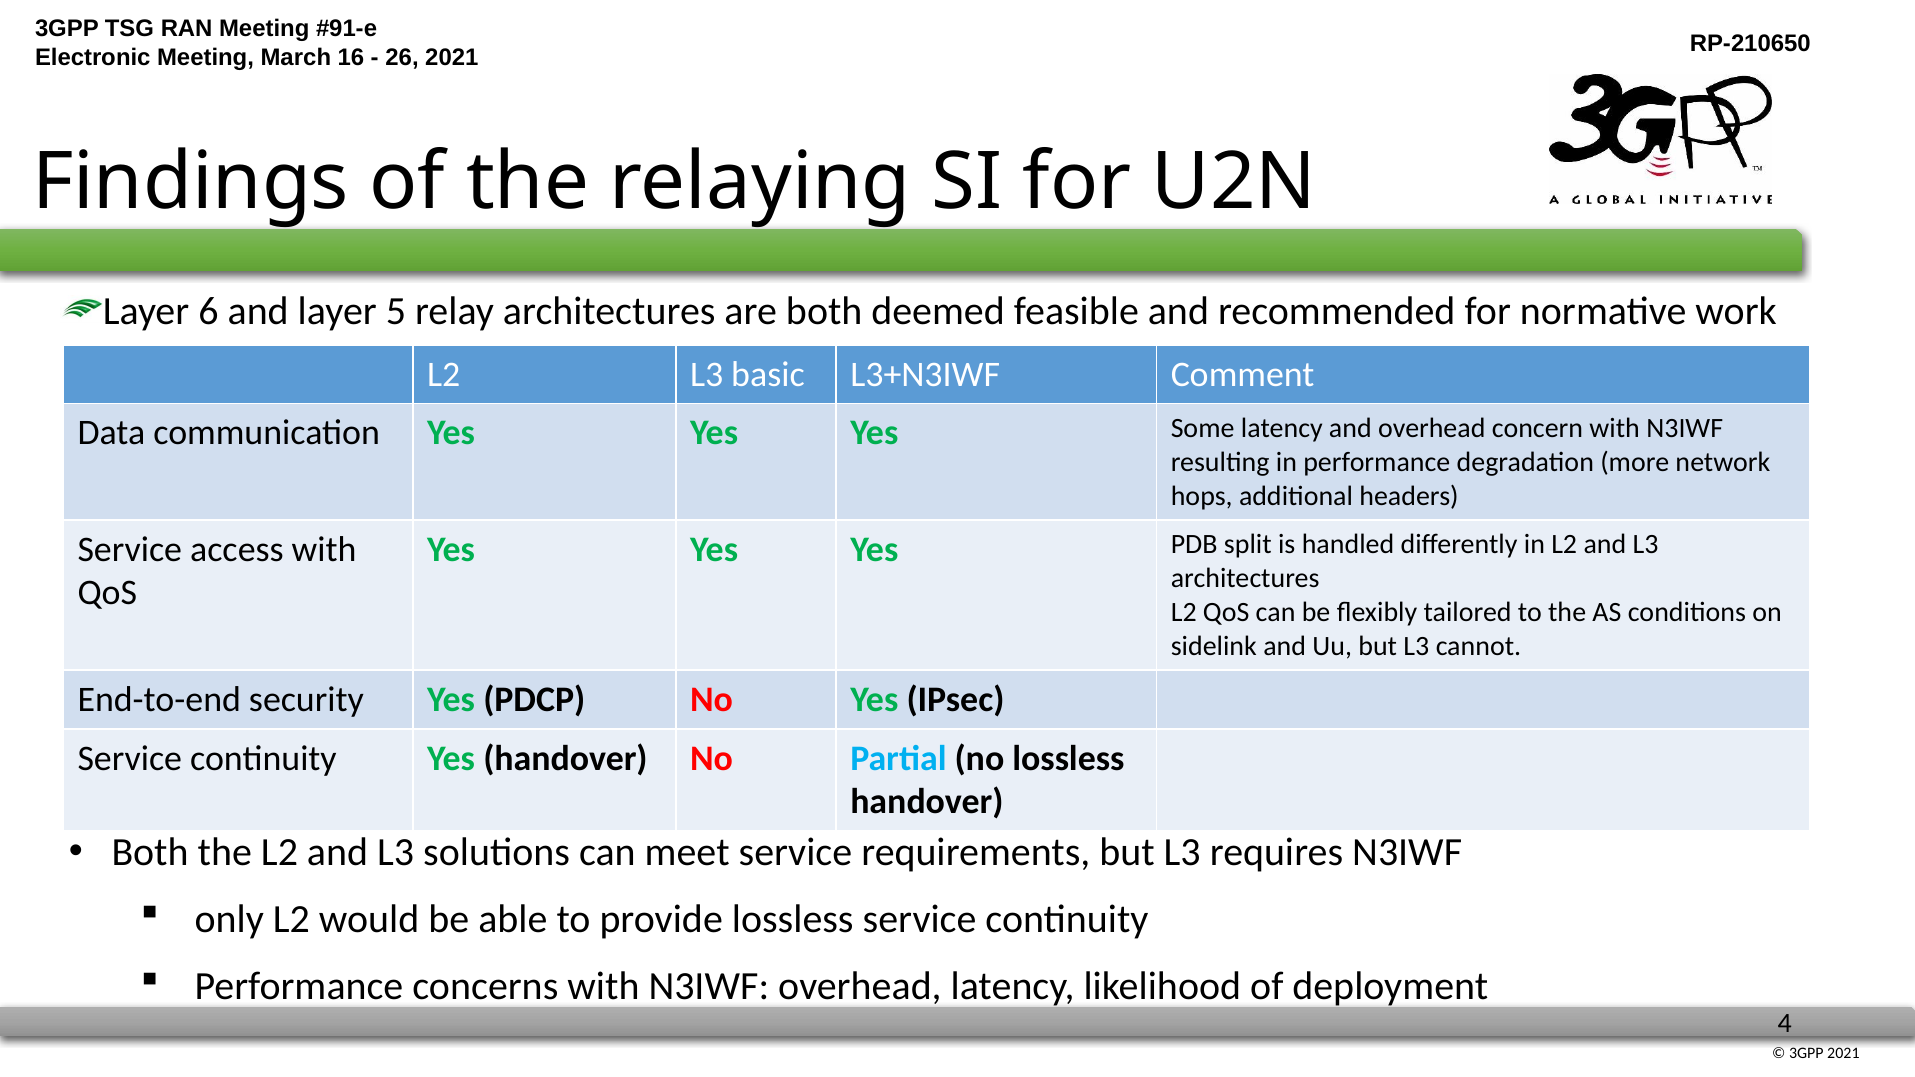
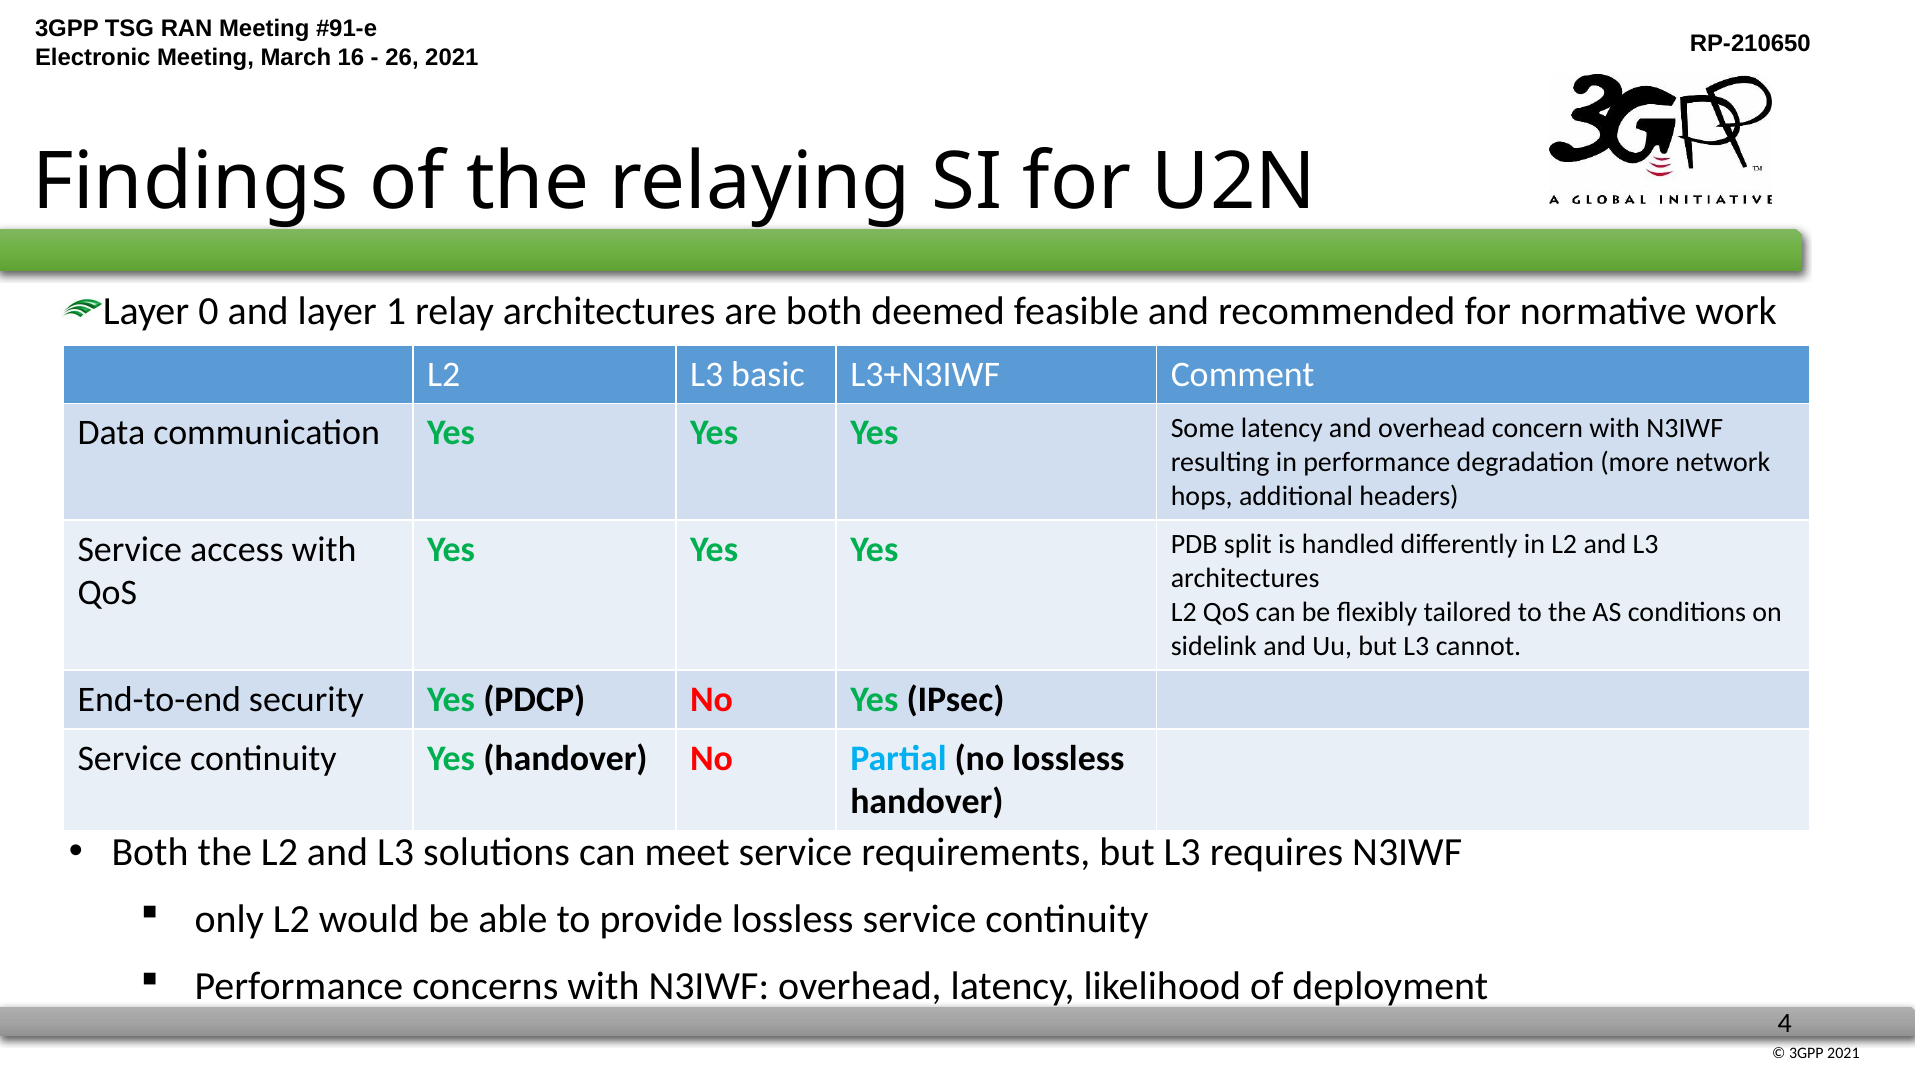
6: 6 -> 0 (208, 311)
5: 5 -> 1 (396, 311)
